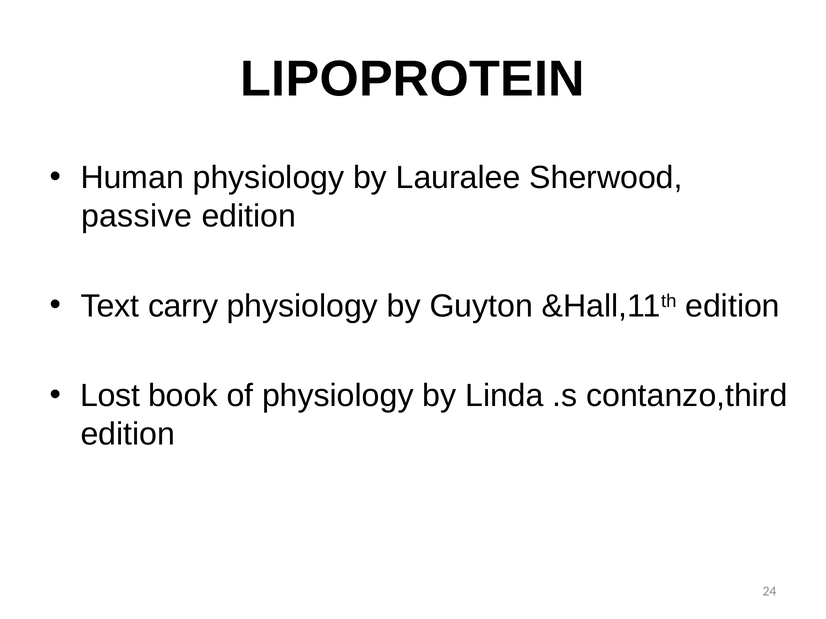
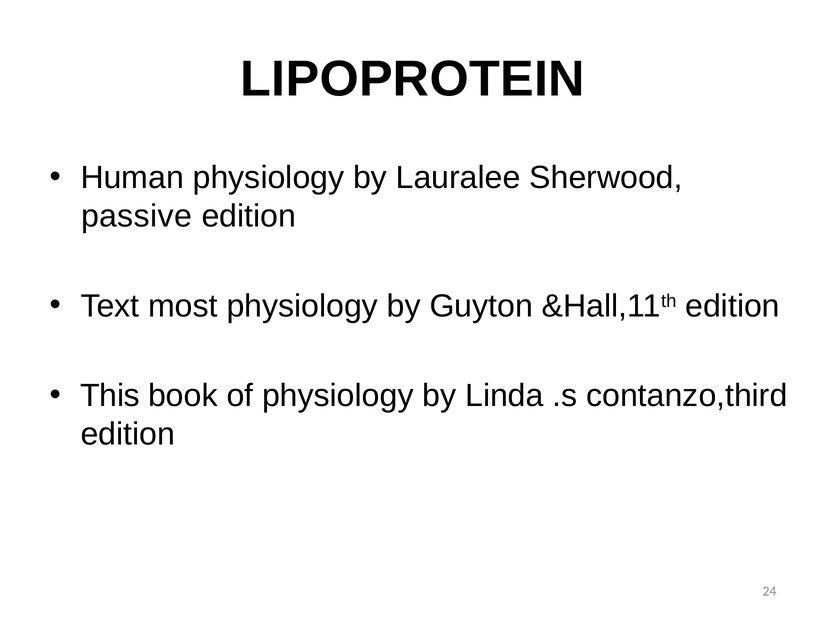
carry: carry -> most (183, 306)
Lost: Lost -> This (110, 396)
